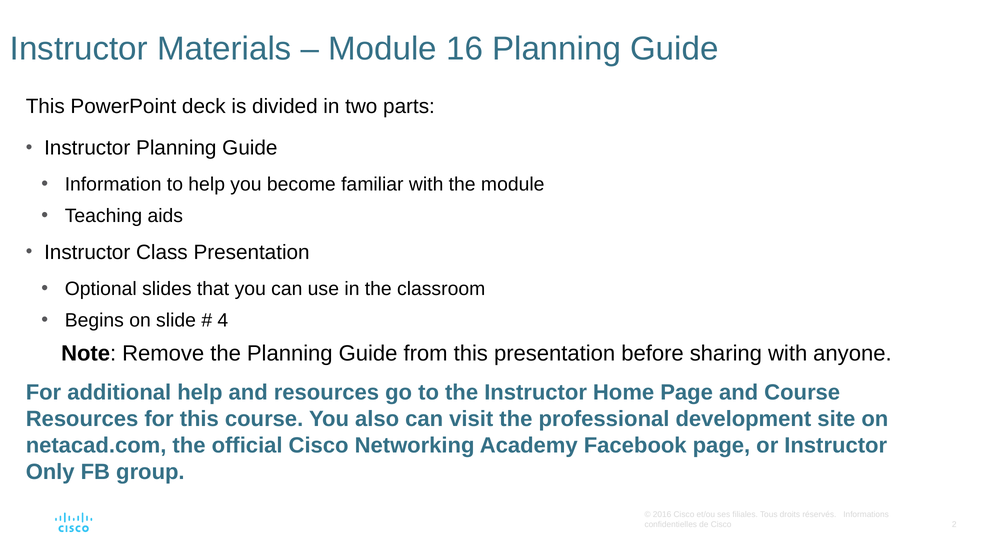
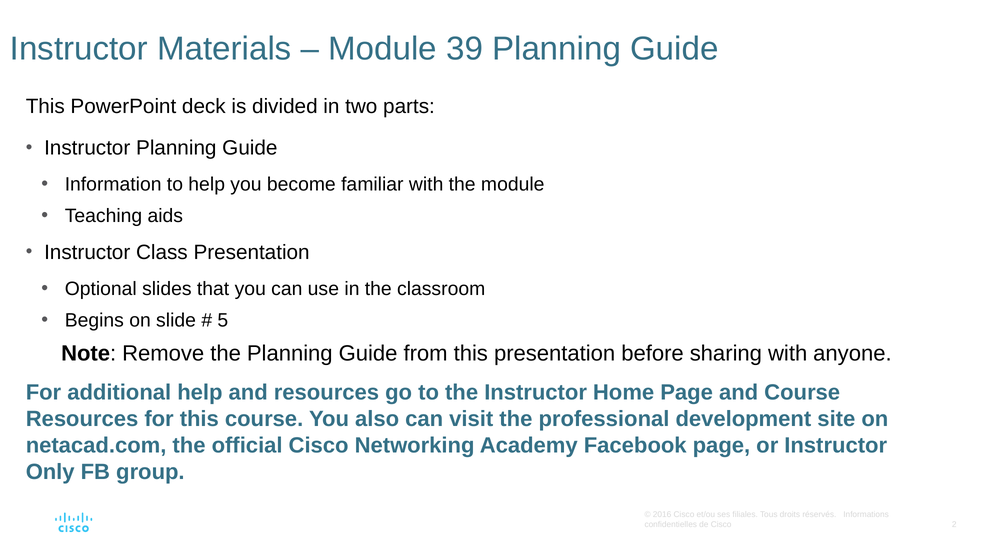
16: 16 -> 39 (465, 49)
4: 4 -> 5 (223, 320)
